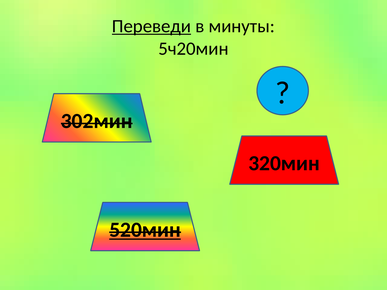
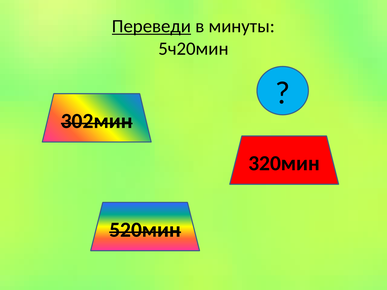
520мин underline: present -> none (145, 230)
